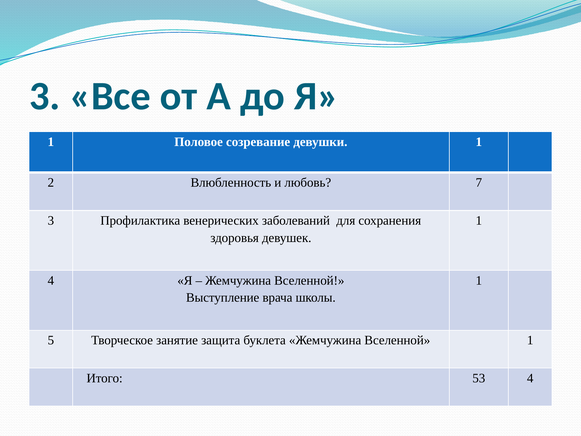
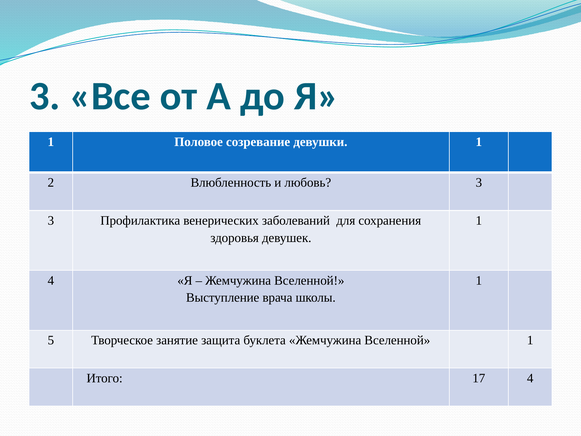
любовь 7: 7 -> 3 (479, 183)
53: 53 -> 17 (479, 378)
